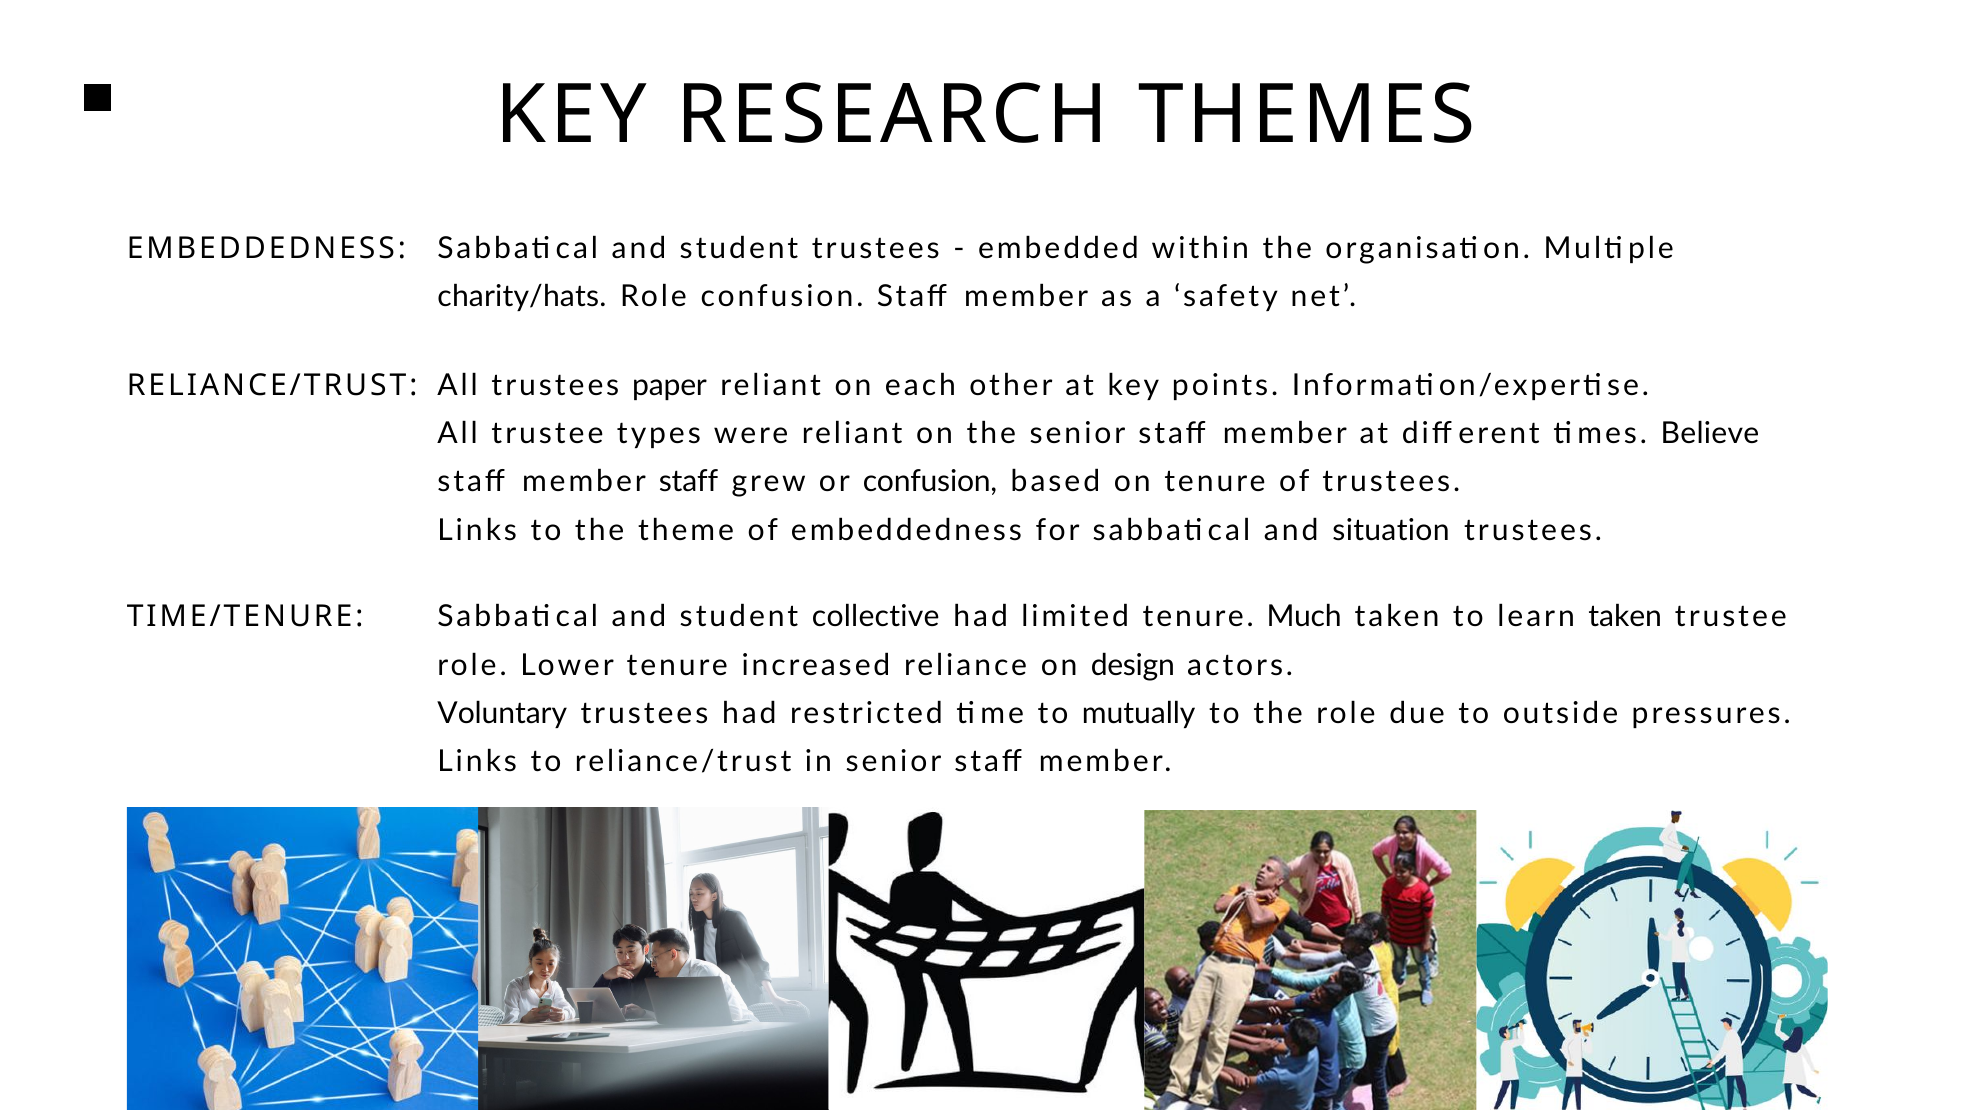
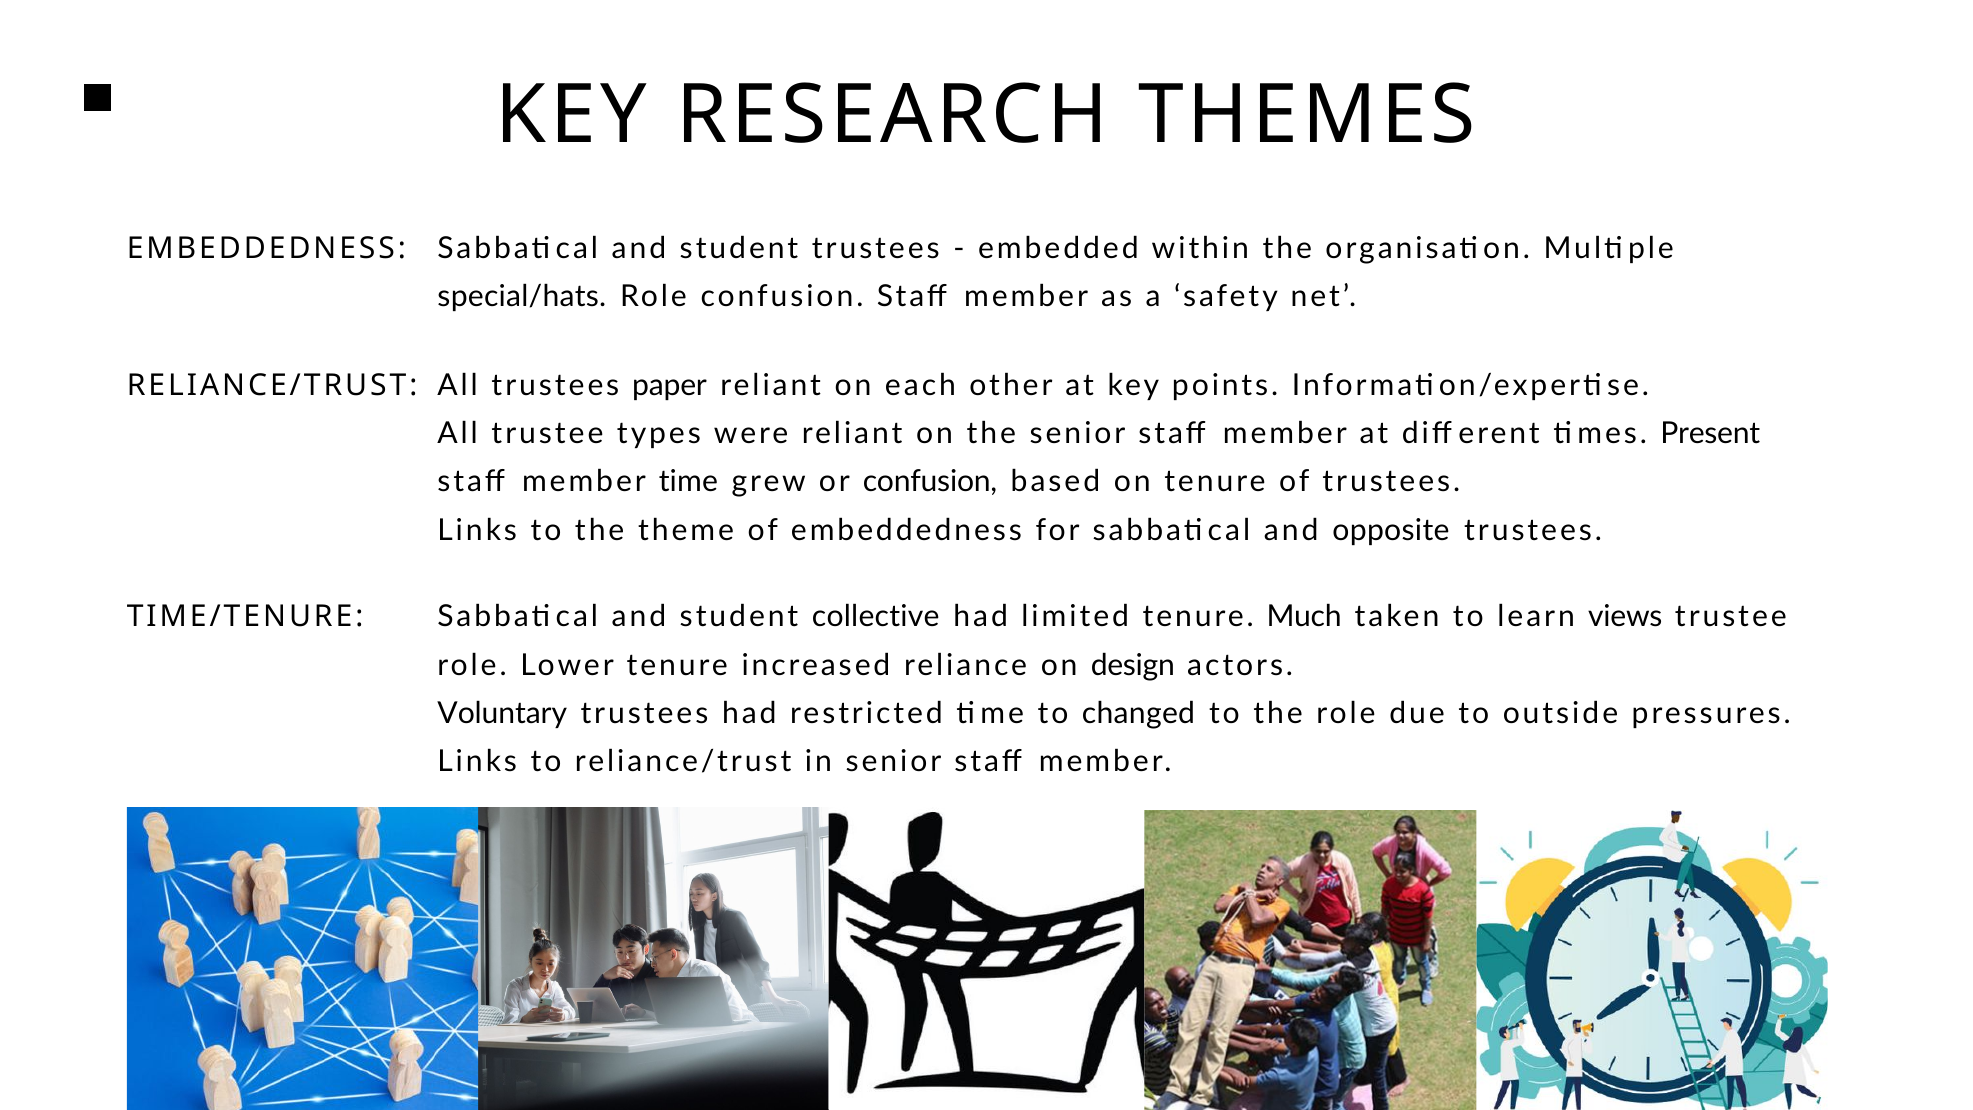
charity/hats: charity/hats -> special/hats (522, 297)
Believe: Believe -> Present (1710, 434)
member staff: staff -> time (688, 482)
situation: situation -> opposite (1391, 530)
learn taken: taken -> views (1625, 617)
mutually: mutually -> changed (1139, 713)
